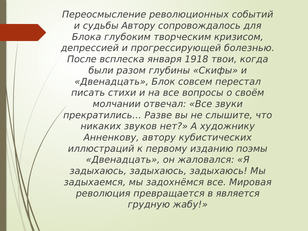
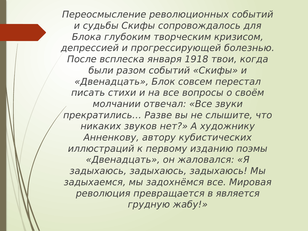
судьбы Автору: Автору -> Скифы (138, 26)
разом глубины: глубины -> событий (169, 70)
